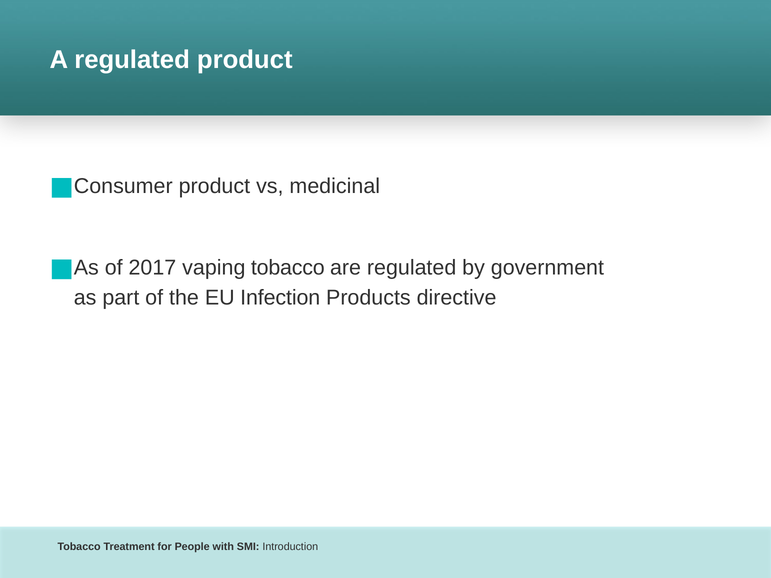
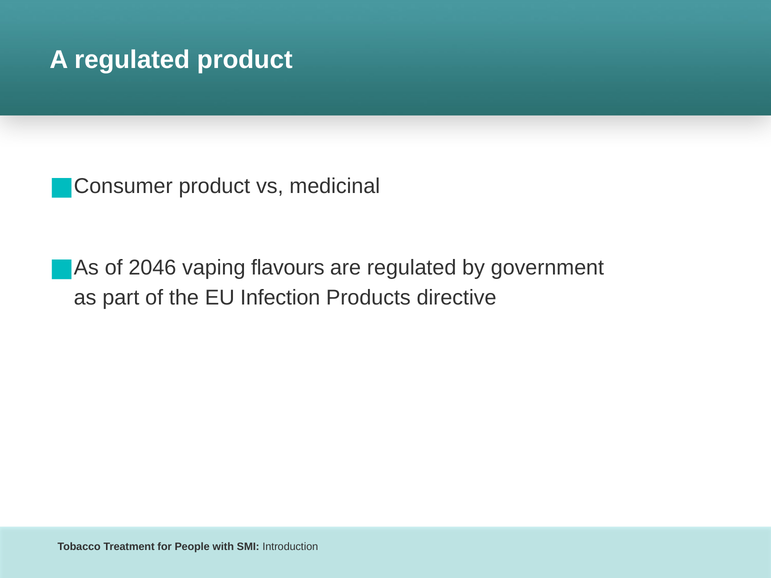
2017: 2017 -> 2046 (152, 268)
vaping tobacco: tobacco -> flavours (288, 268)
